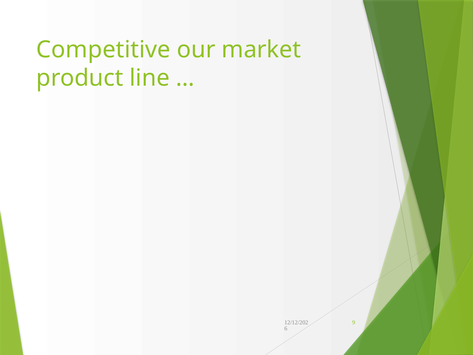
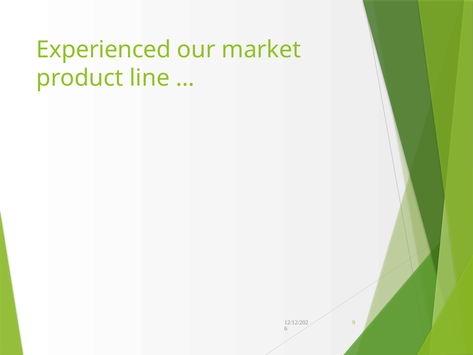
Competitive: Competitive -> Experienced (104, 50)
